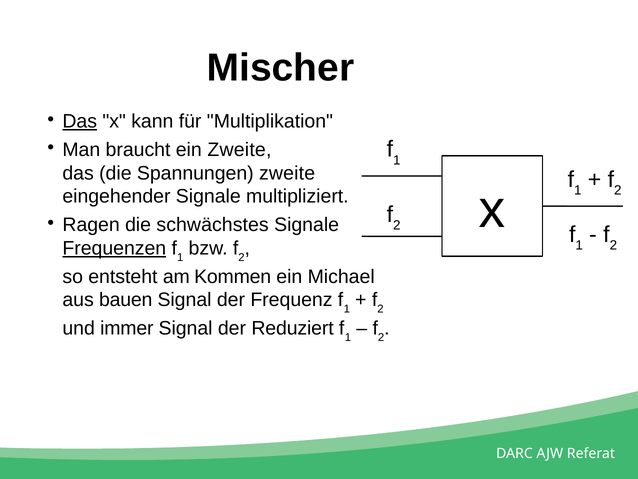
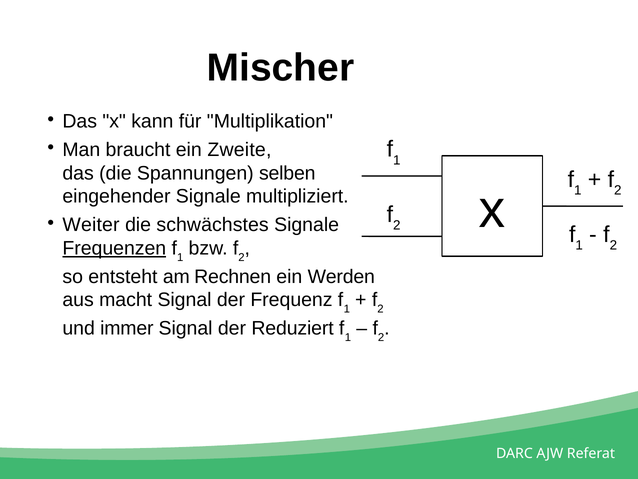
Das underline: present -> none (80, 121)
Spannungen zweite: zweite -> selben (287, 173)
Ragen: Ragen -> Weiter (91, 225)
Kommen: Kommen -> Rechnen (233, 276)
Michael: Michael -> Werden (341, 276)
bauen: bauen -> macht (126, 300)
